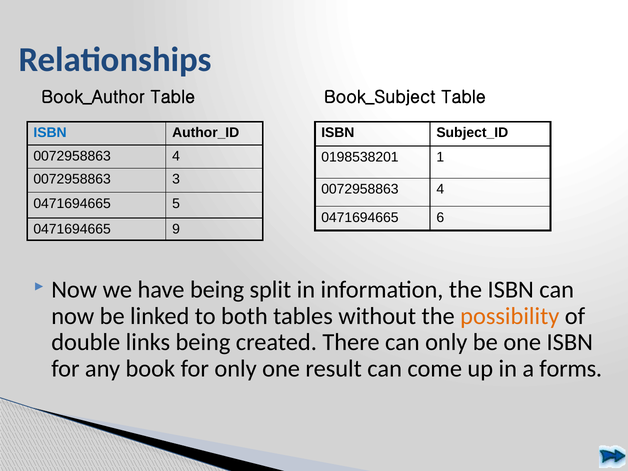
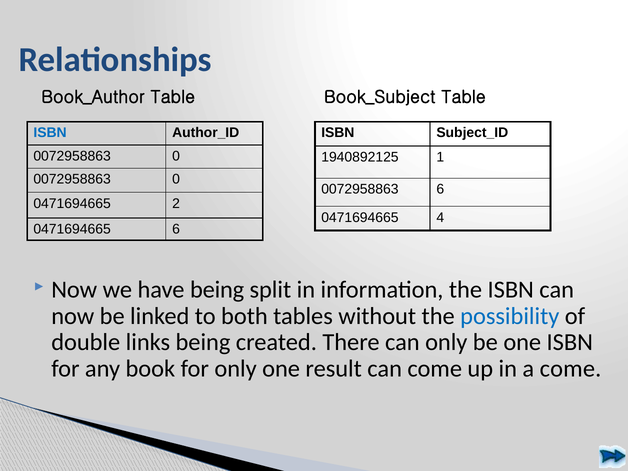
4: 4 -> 0 (176, 156)
0198538201: 0198538201 -> 1940892125 (360, 157)
3: 3 -> 0 (176, 179)
4: 4 -> 6 (440, 189)
5: 5 -> 2 (176, 203)
6: 6 -> 4 (440, 217)
0471694665 9: 9 -> 6 (176, 229)
possibility colour: orange -> blue (510, 316)
a forms: forms -> come (571, 369)
